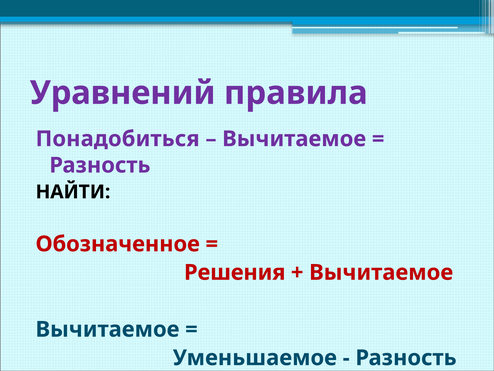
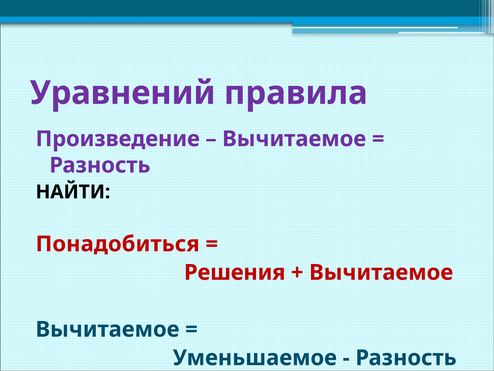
Понадобиться: Понадобиться -> Произведение (118, 139)
Обозначенное: Обозначенное -> Понадобиться (118, 244)
